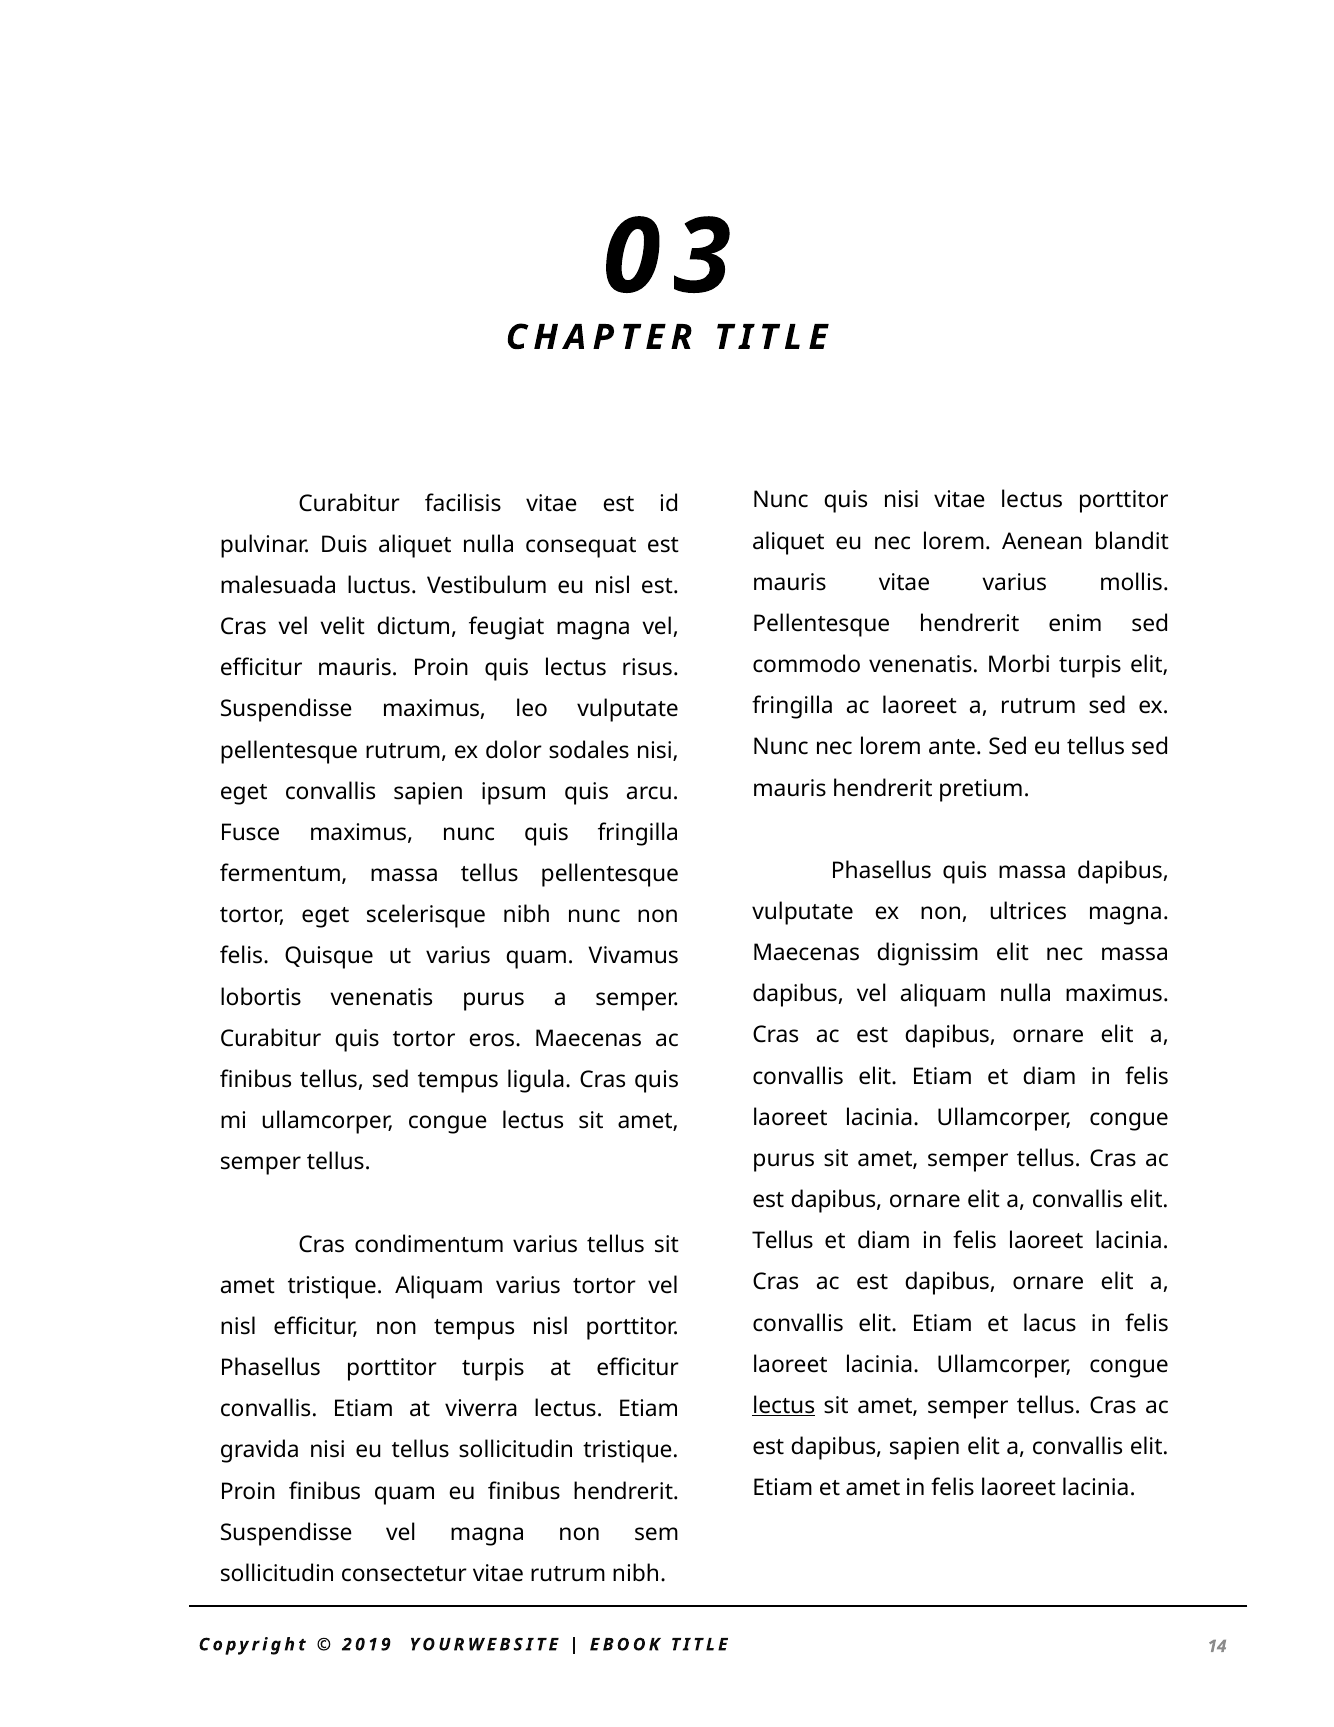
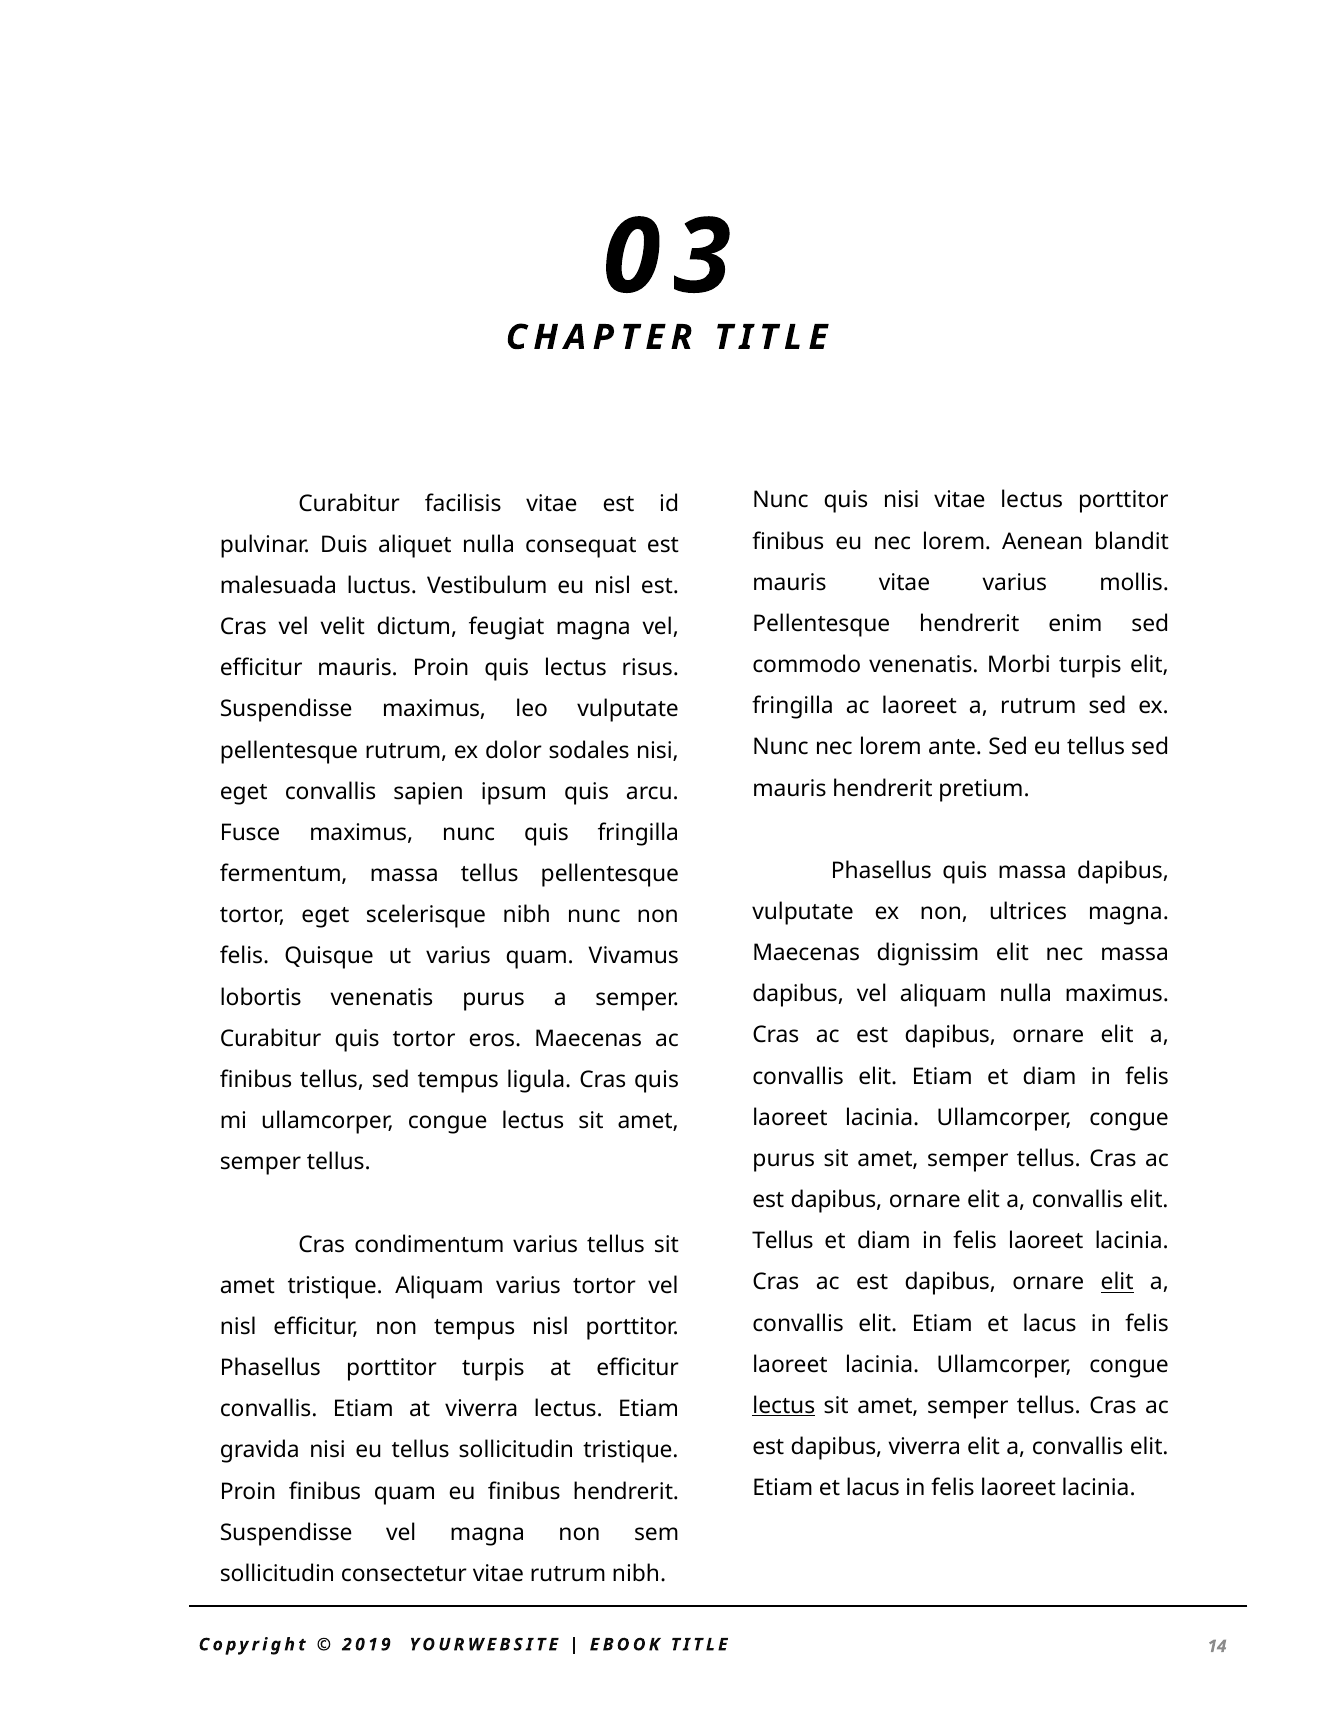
aliquet: aliquet -> finibus (788, 541)
elit underline: none -> present (1117, 1282)
dapibus sapien: sapien -> viverra (925, 1447)
amet: amet -> lacus (873, 1488)
